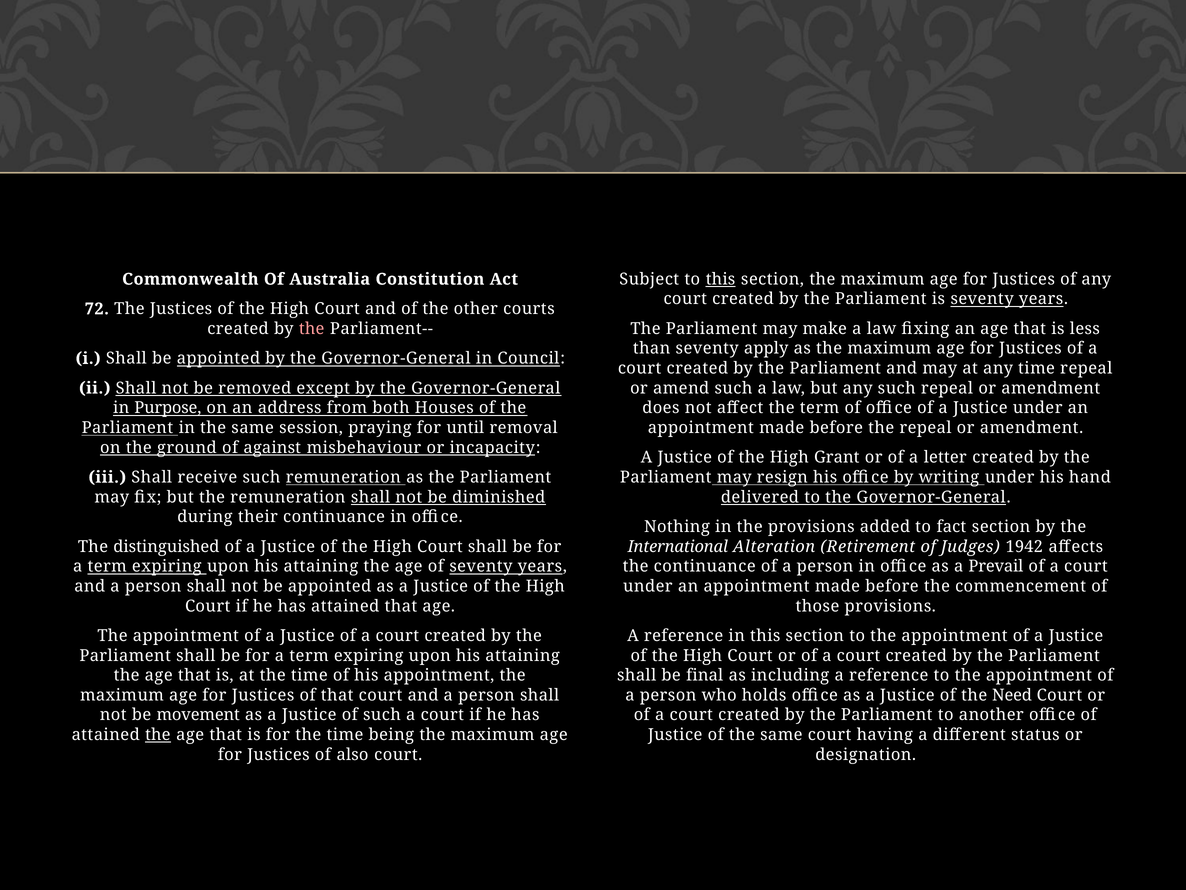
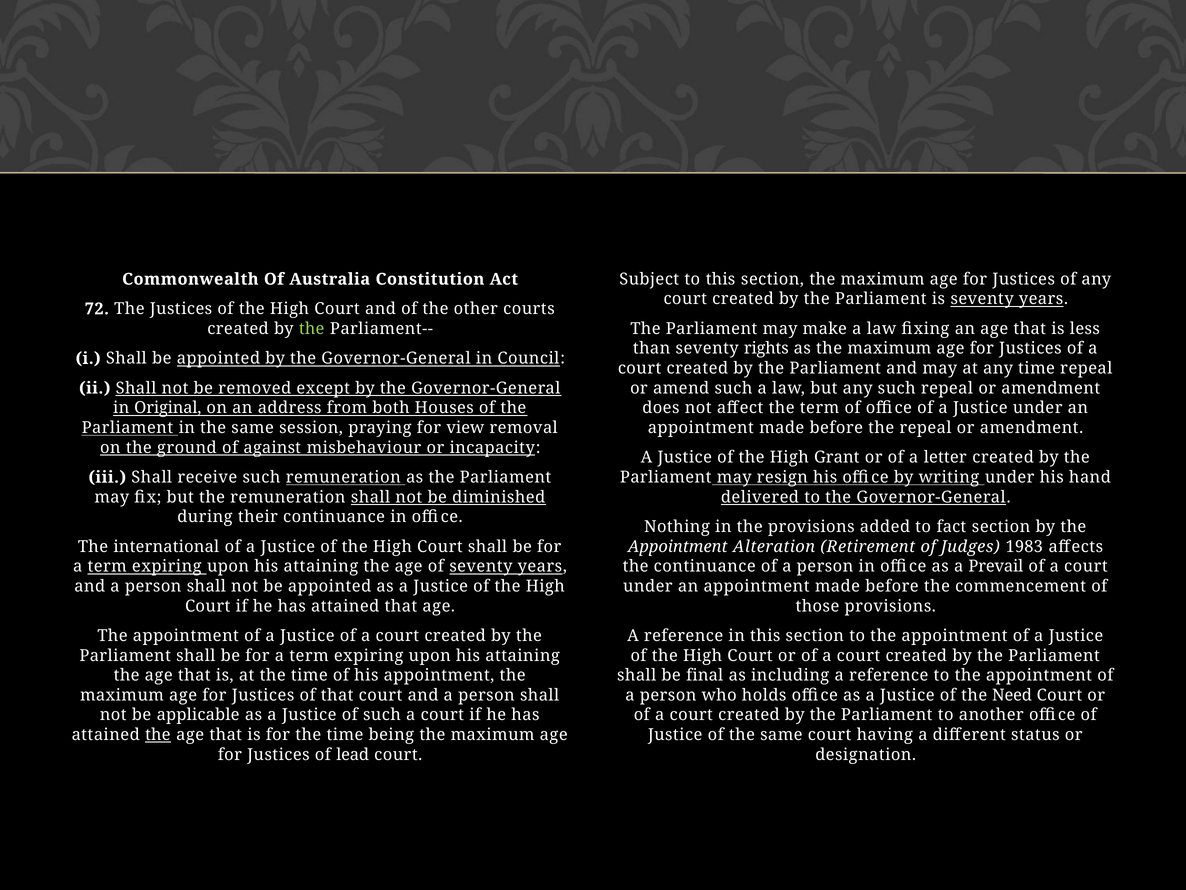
this underline: present -> none (721, 279)
the colour: pink -> light green (312, 329)
apply: apply -> rights (766, 348)
Purpose: Purpose -> Original (168, 408)
until: until -> view (465, 428)
distinguished: distinguished -> international (166, 546)
International: International -> Appointment (678, 546)
1942: 1942 -> 1983 (1024, 546)
movement: movement -> applicable (198, 715)
also: also -> lead (353, 754)
